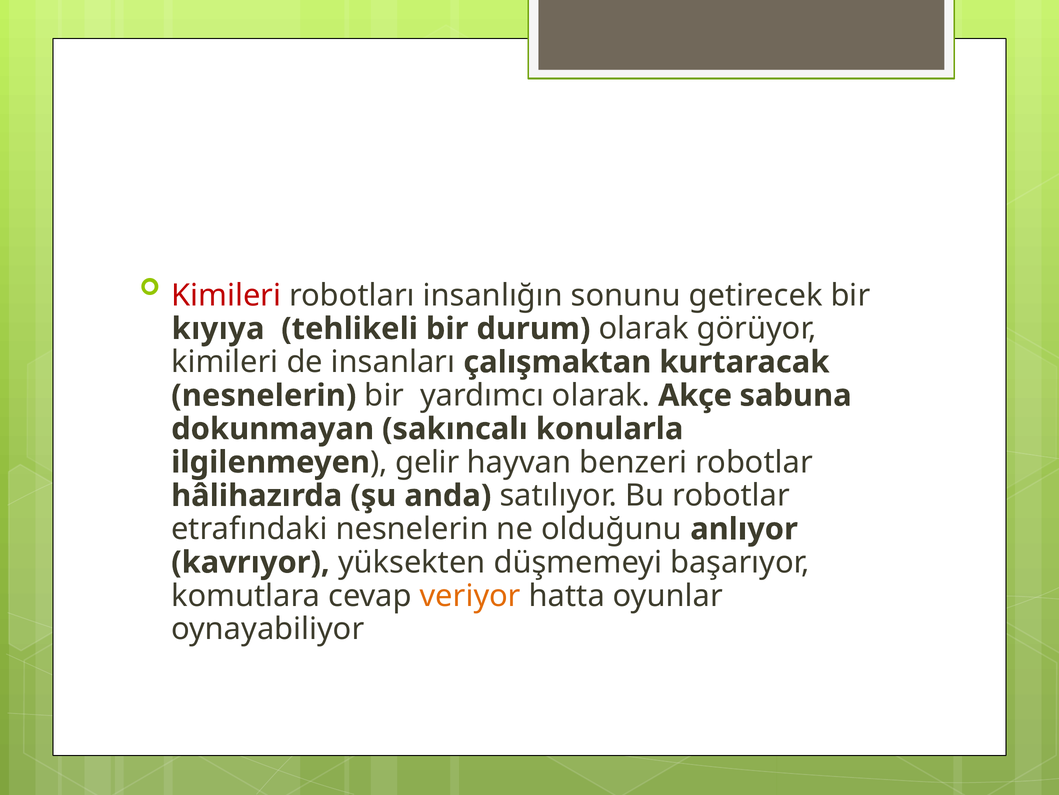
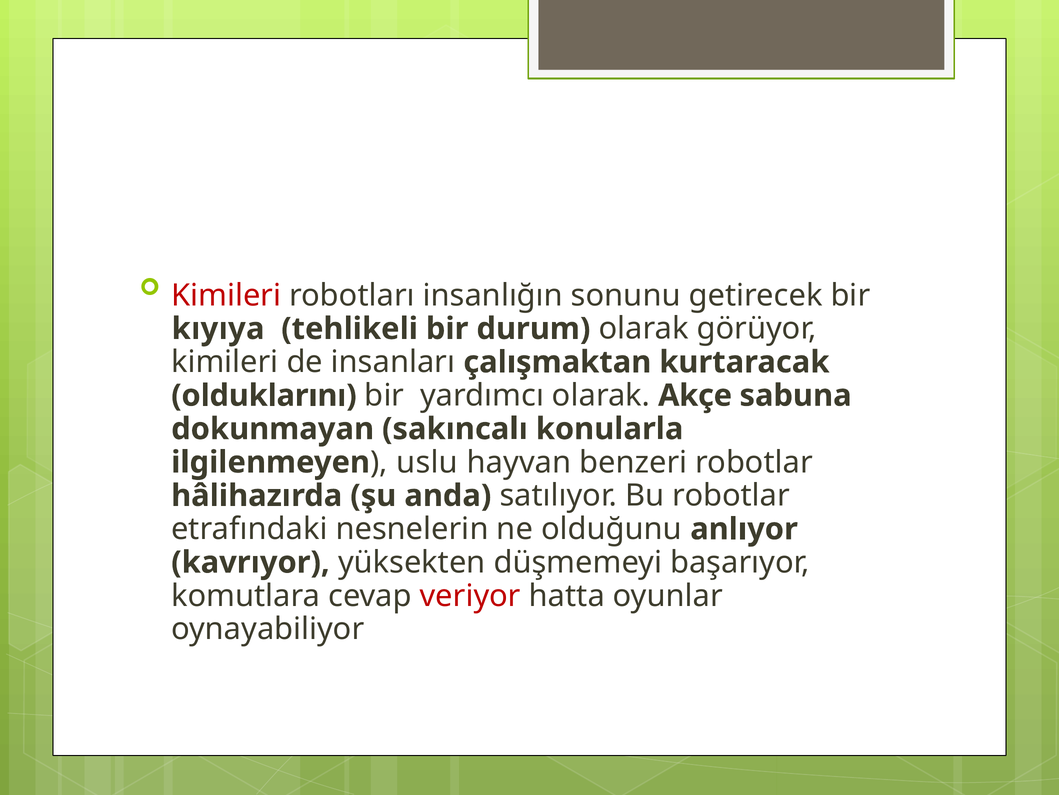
nesnelerin: nesnelerin -> olduklarını (264, 395)
gelir: gelir -> uslu (427, 462)
veriyor colour: orange -> red (470, 595)
